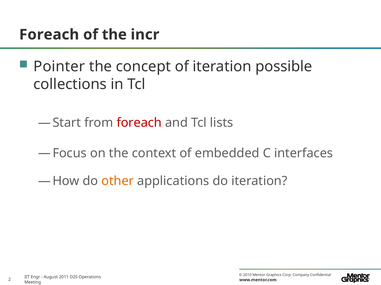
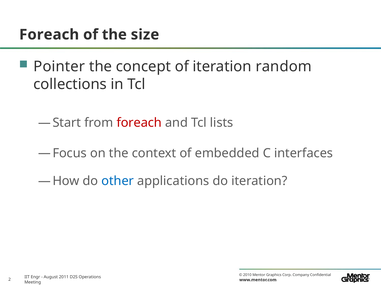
incr: incr -> size (145, 35)
possible: possible -> random (284, 67)
other colour: orange -> blue (118, 181)
